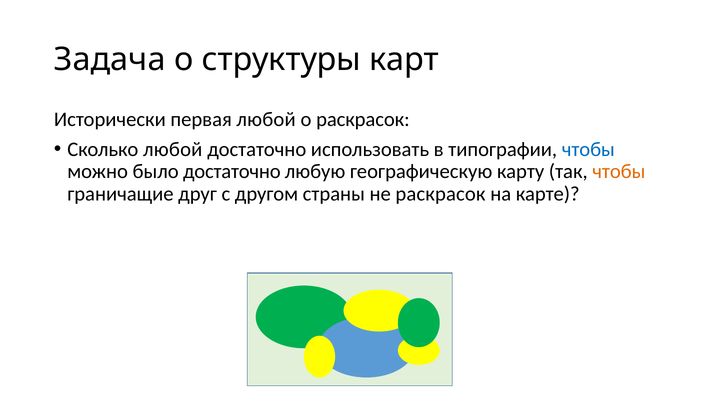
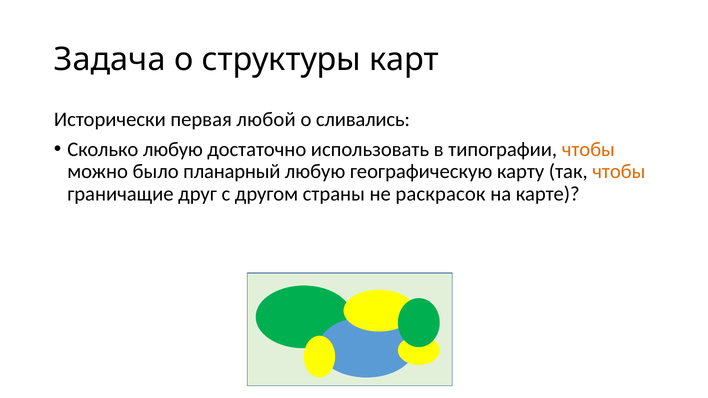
о раскрасок: раскрасок -> сливались (363, 120)
Сколько любой: любой -> любую (173, 149)
чтобы colour: blue -> orange (588, 149)
было достаточно: достаточно -> планарный (232, 172)
